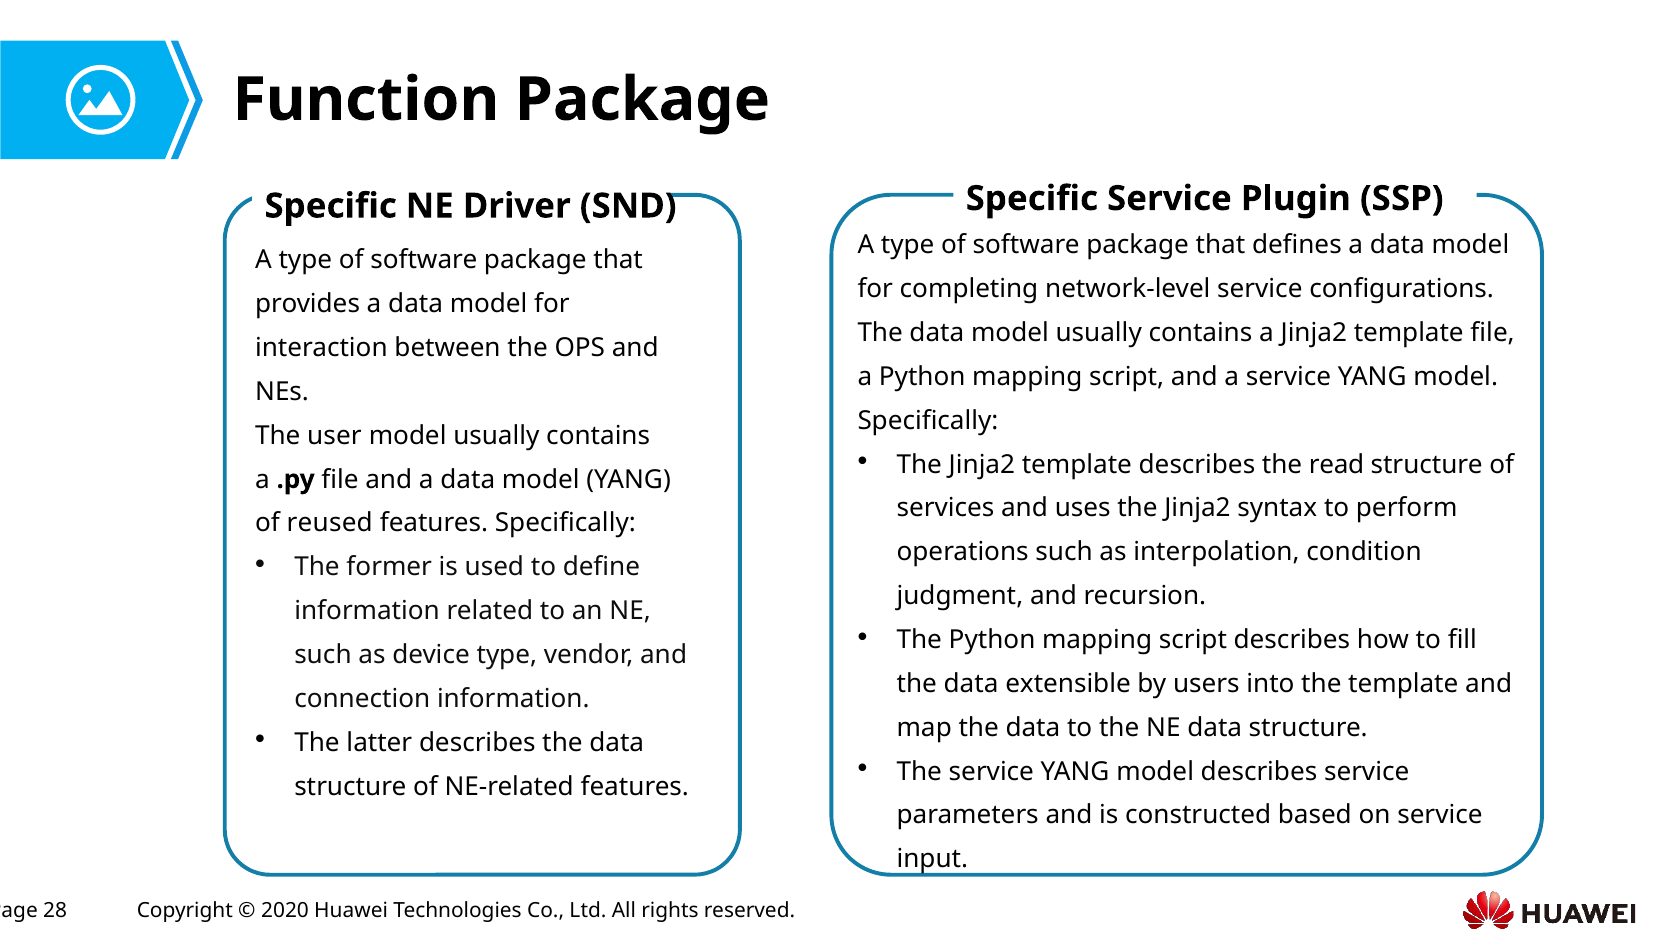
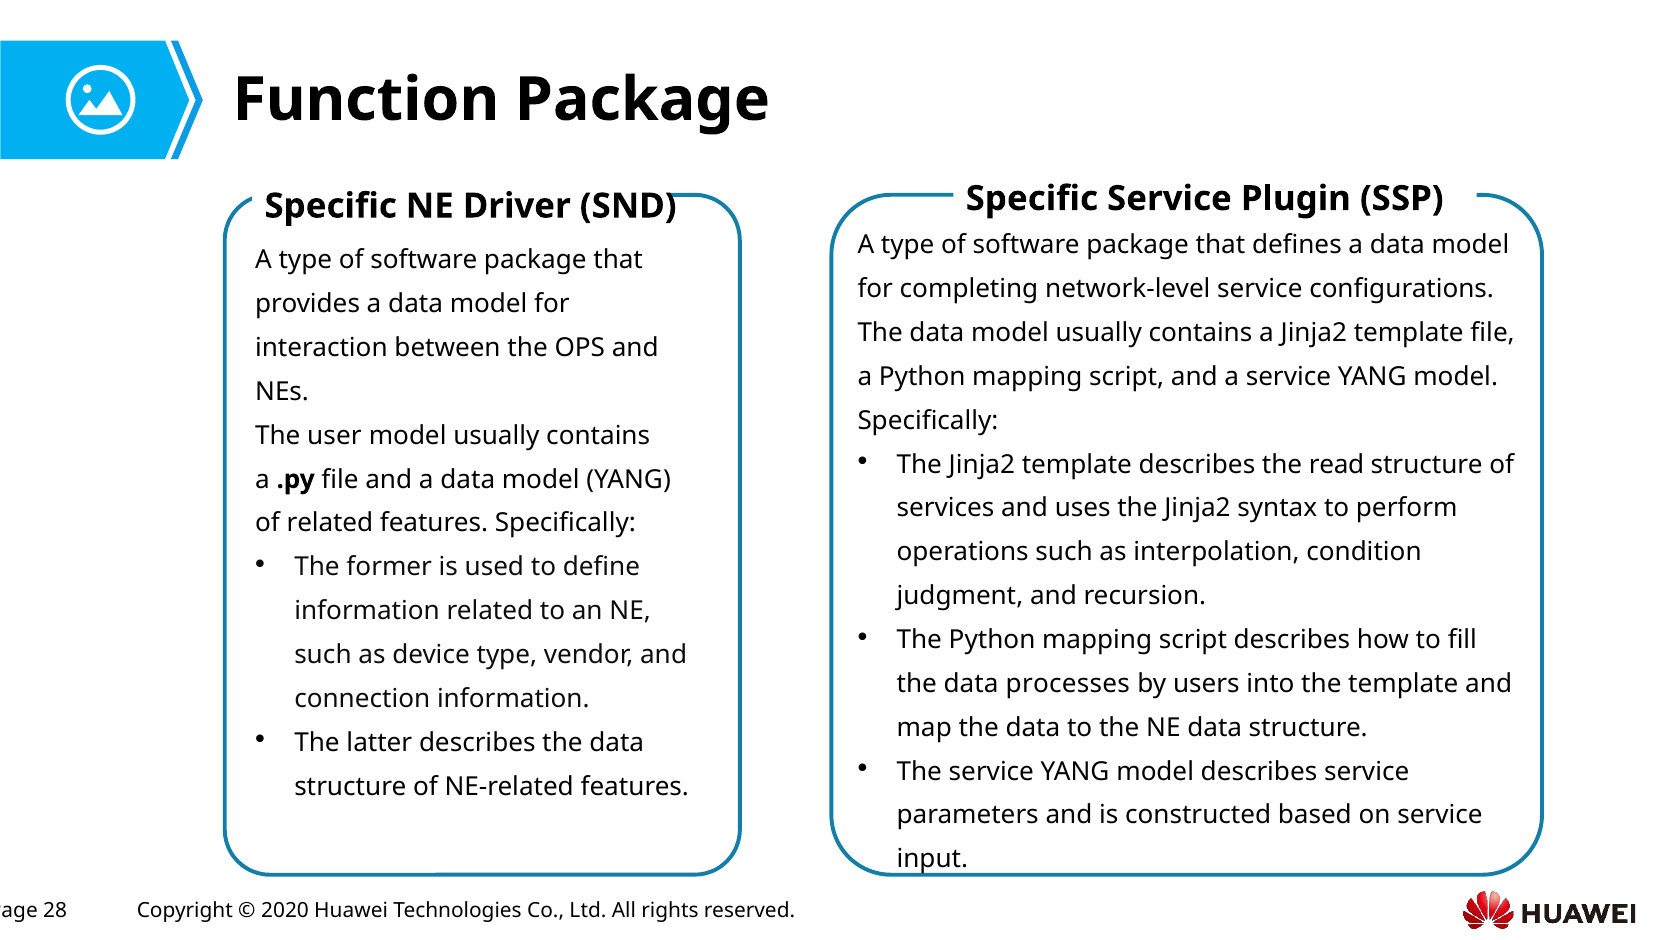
of reused: reused -> related (330, 524)
extensible: extensible -> processes (1068, 684)
